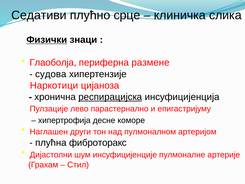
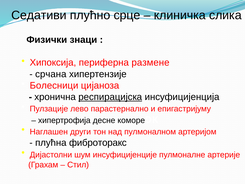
Физички underline: present -> none (47, 40)
Глаоболја: Глаоболја -> Хипоксија (53, 63)
судова: судова -> срчана (51, 74)
Наркотици: Наркотици -> Болесници (54, 85)
